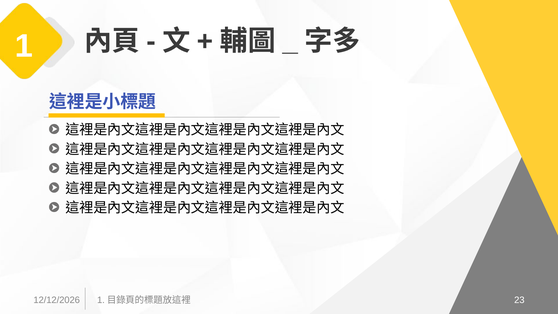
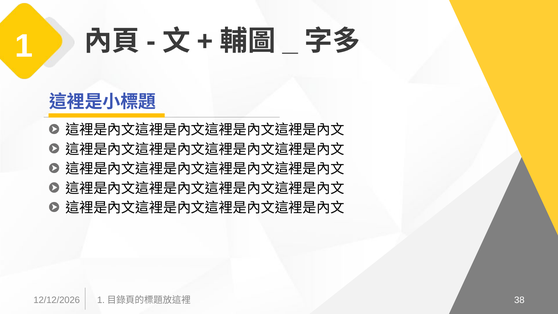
23: 23 -> 38 (519, 300)
